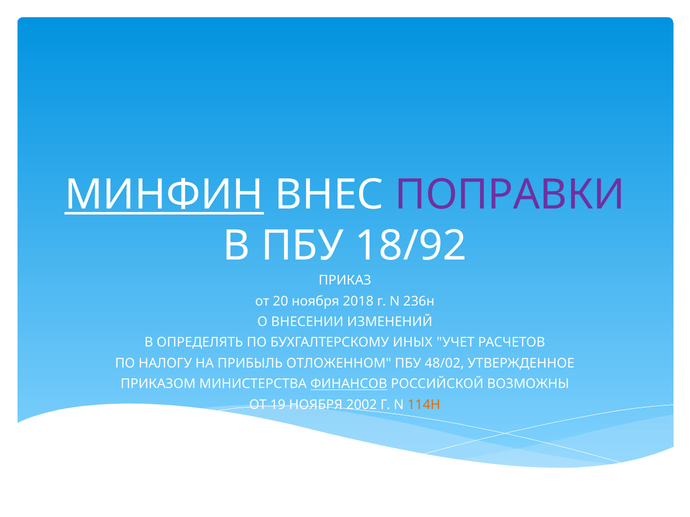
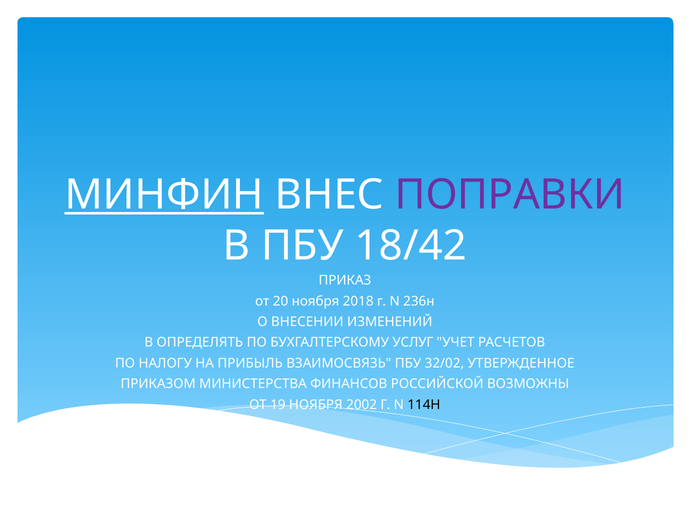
18/92: 18/92 -> 18/42 (411, 246)
ИНЫХ: ИНЫХ -> УСЛУГ (413, 343)
ОТЛОЖЕННОМ: ОТЛОЖЕННОМ -> ВЗАИМОСВЯЗЬ (339, 364)
48/02: 48/02 -> 32/02 (444, 364)
ФИНАНСОВ underline: present -> none (349, 384)
114Н colour: orange -> black (424, 405)
